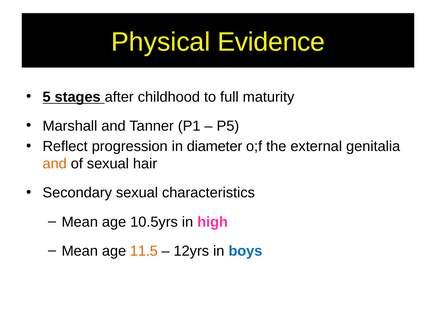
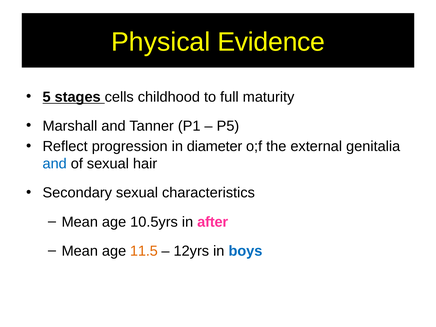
after: after -> cells (119, 97)
and colour: orange -> blue (55, 164)
high: high -> after (213, 222)
